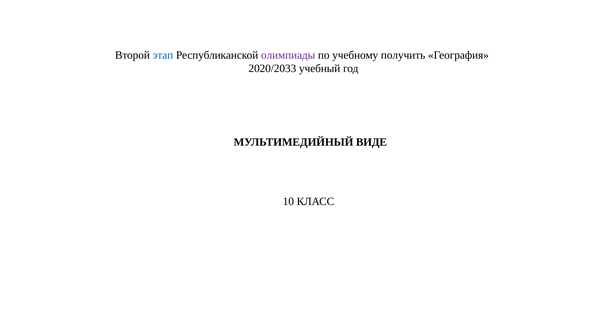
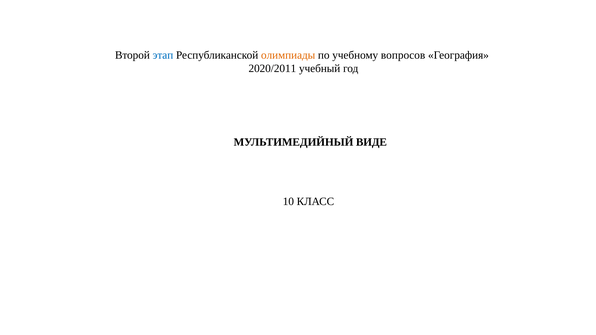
олимпиады colour: purple -> orange (288, 55)
получить: получить -> вопросов (403, 55)
2020/2033: 2020/2033 -> 2020/2011 (272, 68)
